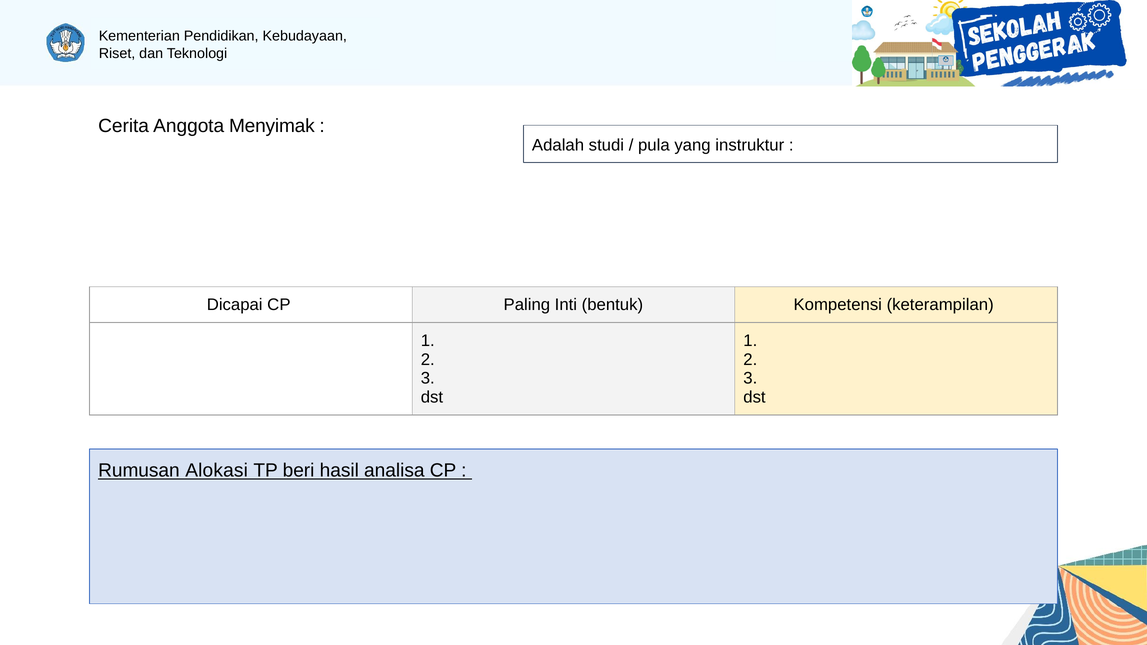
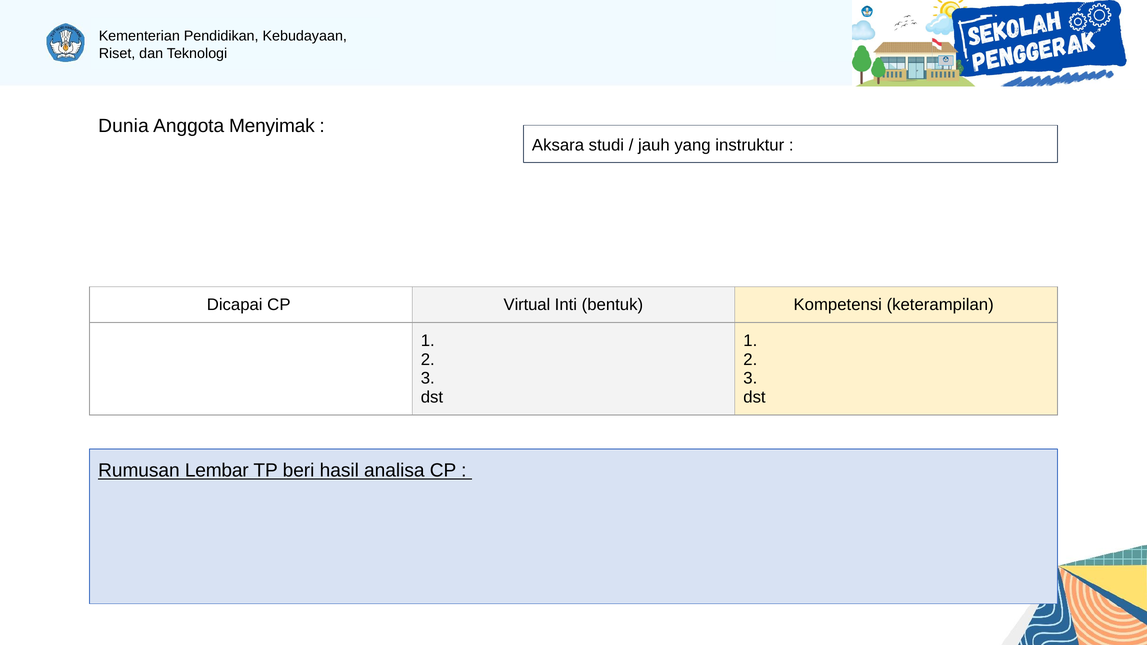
Cerita: Cerita -> Dunia (123, 126)
Adalah: Adalah -> Aksara (558, 145)
pula: pula -> jauh (654, 145)
Paling: Paling -> Virtual (527, 305)
Alokasi: Alokasi -> Lembar (217, 471)
